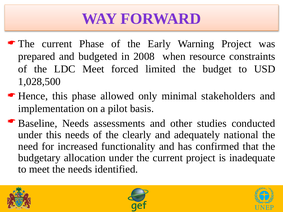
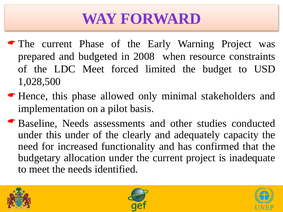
this needs: needs -> under (77, 135)
national: national -> capacity (241, 135)
